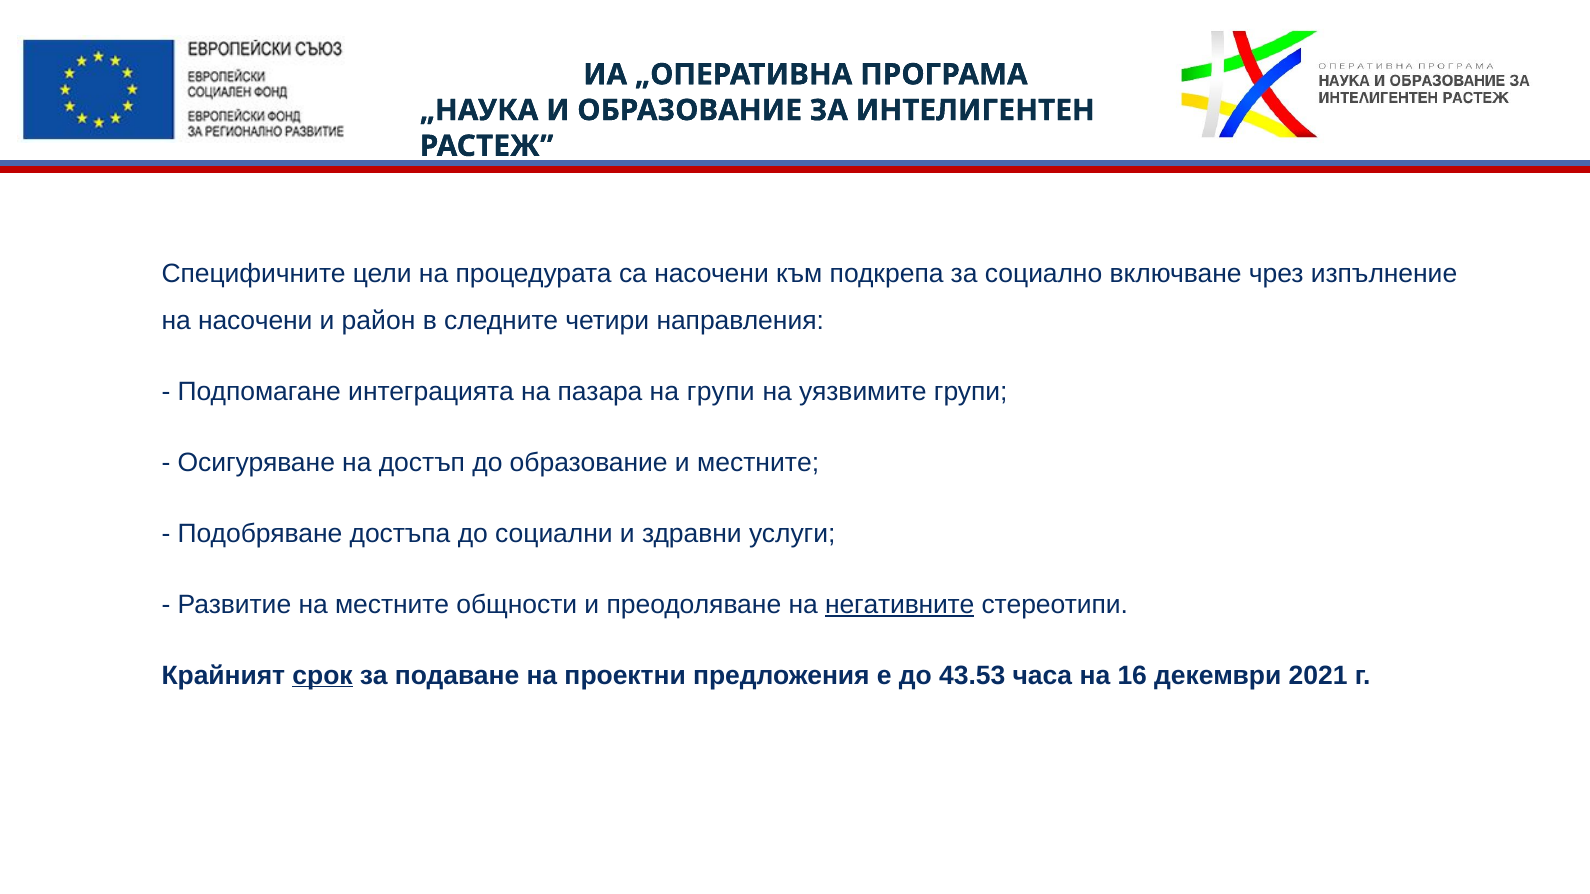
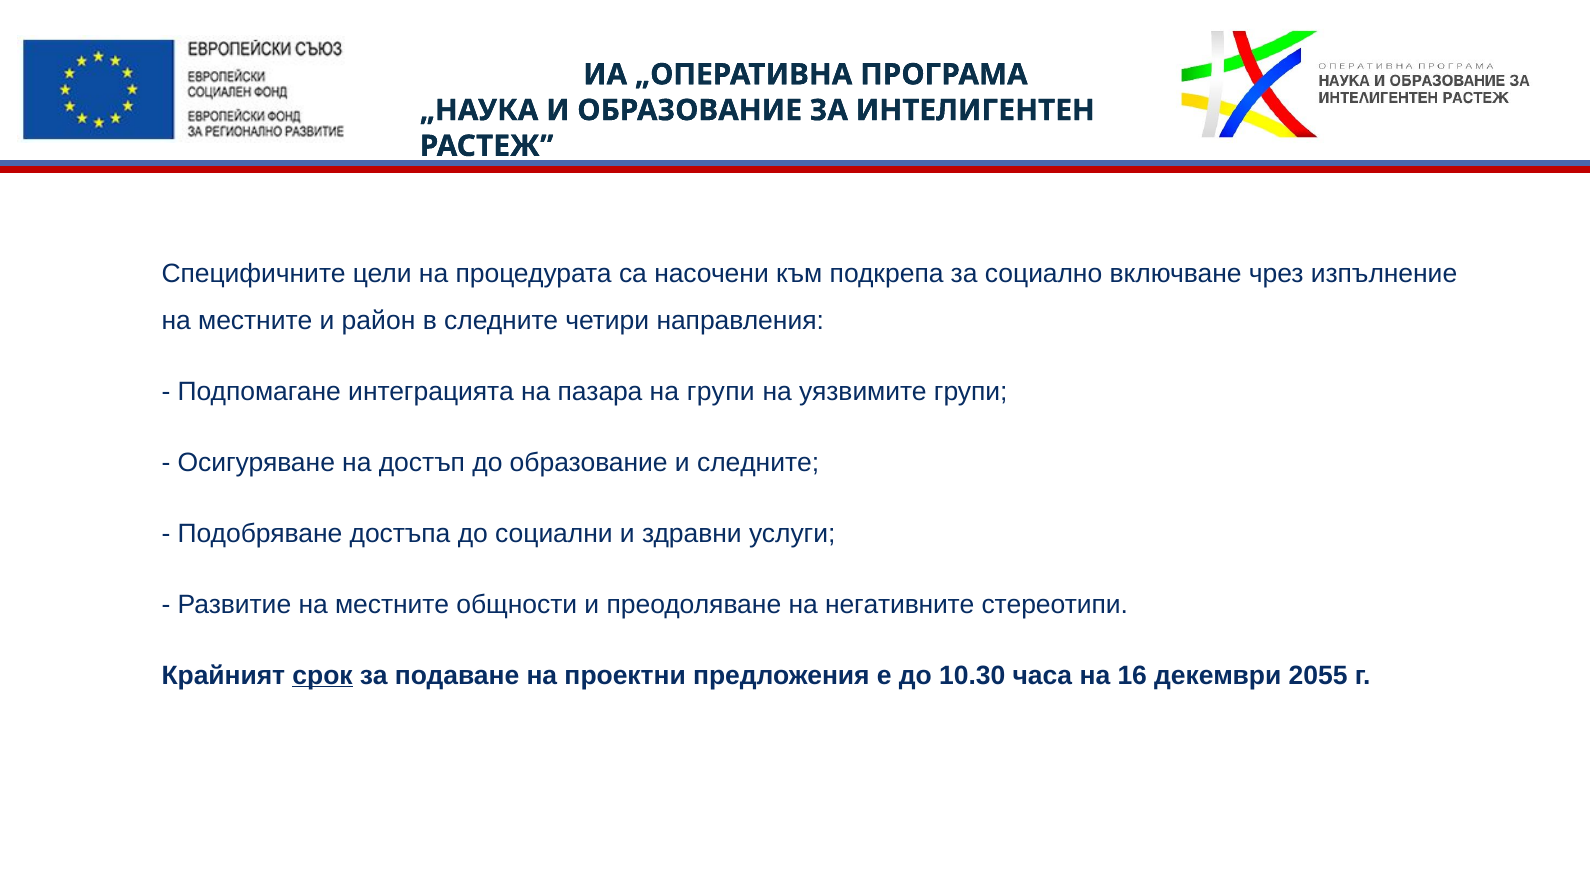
насочени: насочени -> местните (255, 321)
и местните: местните -> следните (758, 463)
негативните underline: present -> none (900, 605)
43.53: 43.53 -> 10.30 (972, 676)
2021: 2021 -> 2055 (1318, 676)
